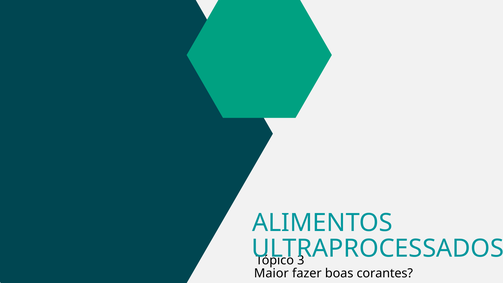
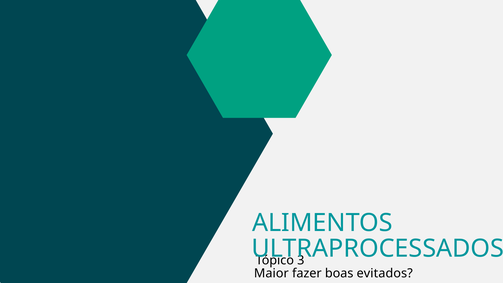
corantes: corantes -> evitados (385, 273)
